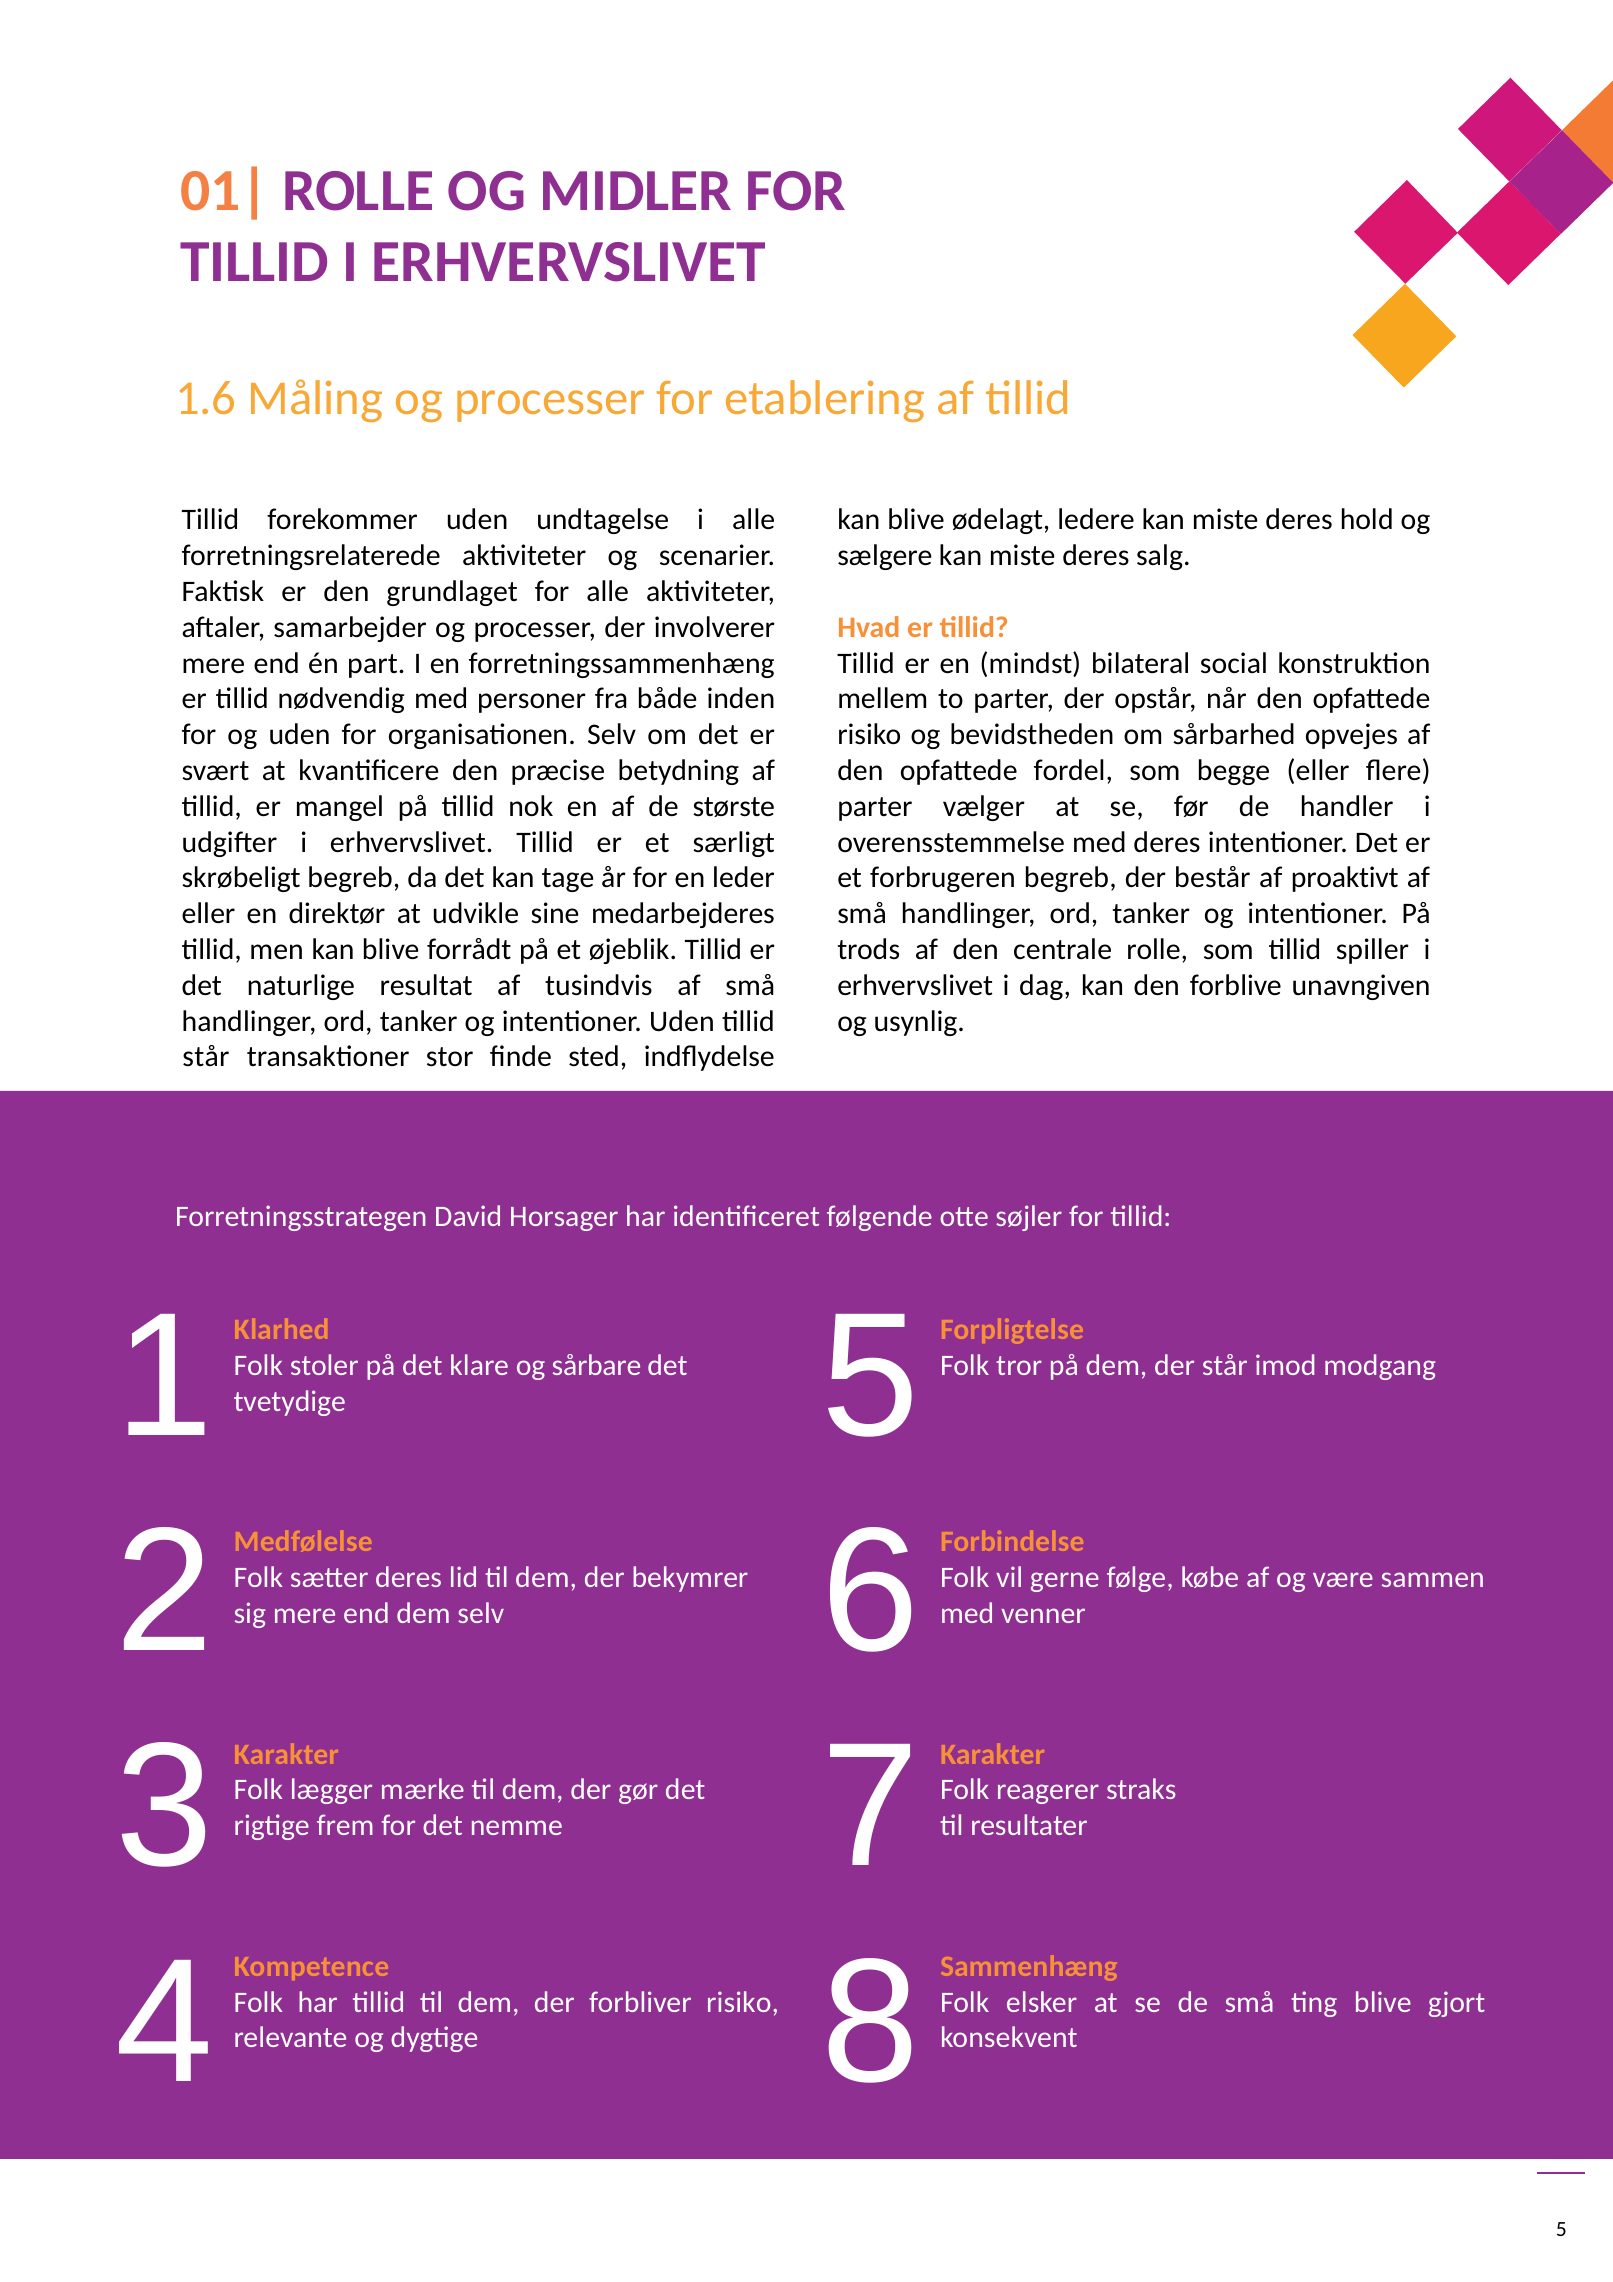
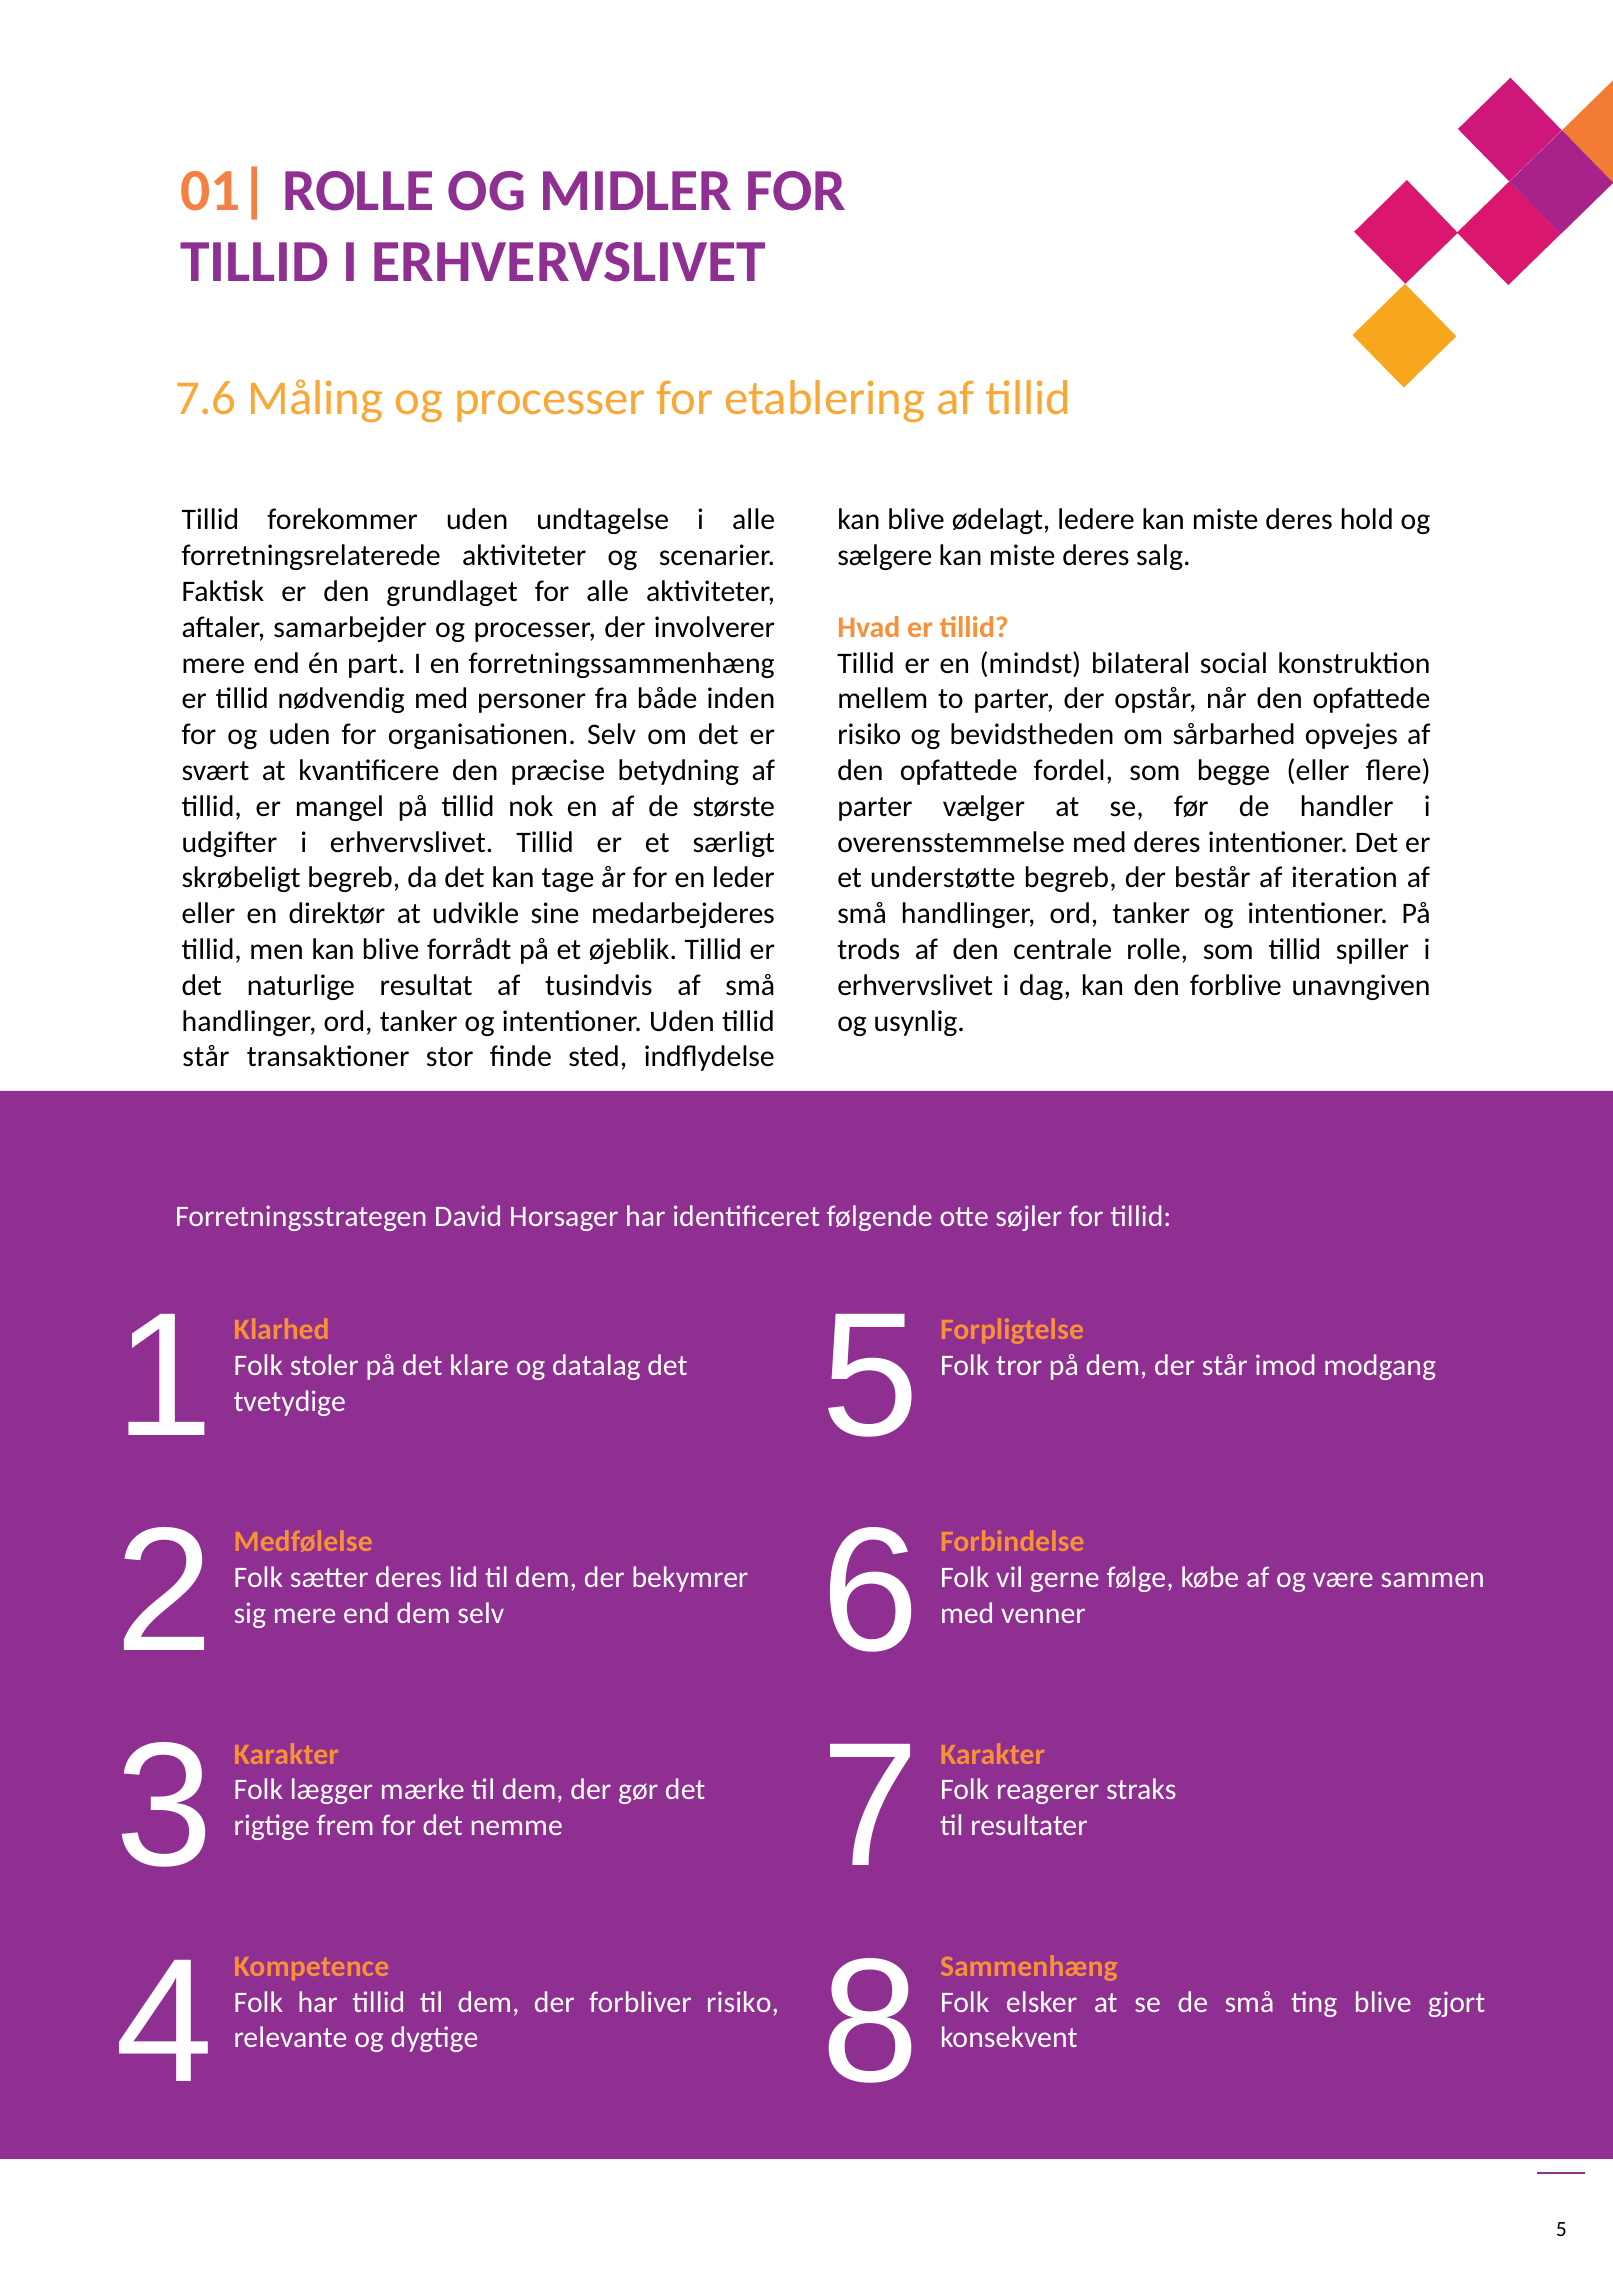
1.6: 1.6 -> 7.6 (206, 398)
forbrugeren: forbrugeren -> understøtte (943, 878)
proaktivt: proaktivt -> iteration (1345, 878)
sårbare: sårbare -> datalag (596, 1365)
